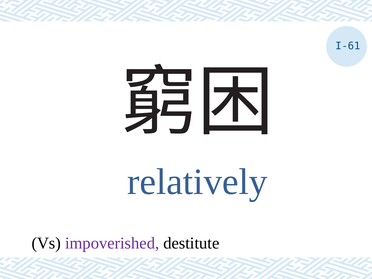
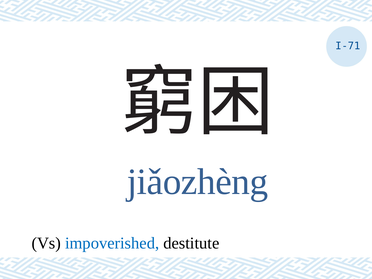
I-61: I-61 -> I-71 (348, 46)
relatively: relatively -> jiǎozhèng (198, 182)
impoverished colour: purple -> blue (112, 243)
